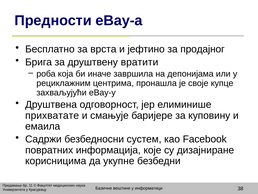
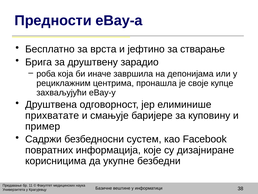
продајног: продајног -> стварање (203, 49)
вратити: вратити -> зарадио (140, 62)
емаила: емаила -> пример (43, 126)
